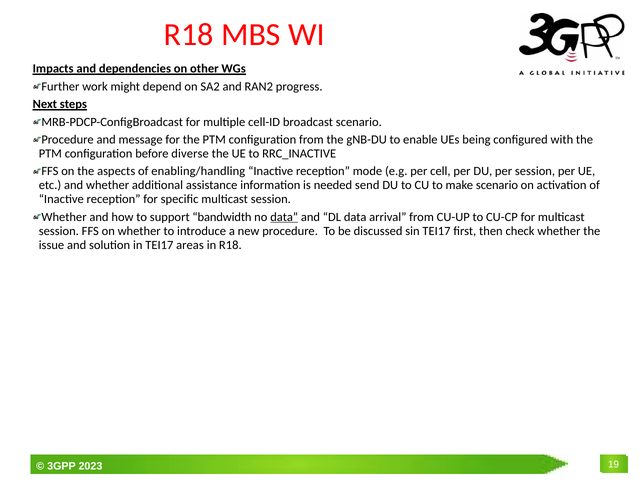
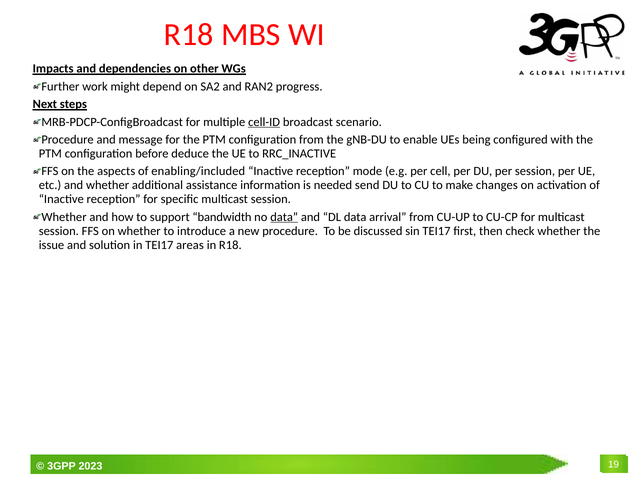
cell-ID underline: none -> present (264, 122)
diverse: diverse -> deduce (190, 153)
enabling/handling: enabling/handling -> enabling/included (198, 171)
make scenario: scenario -> changes (497, 185)
